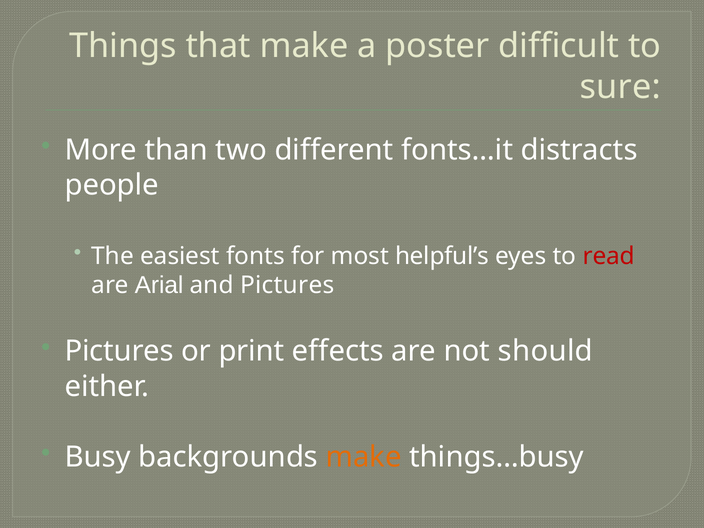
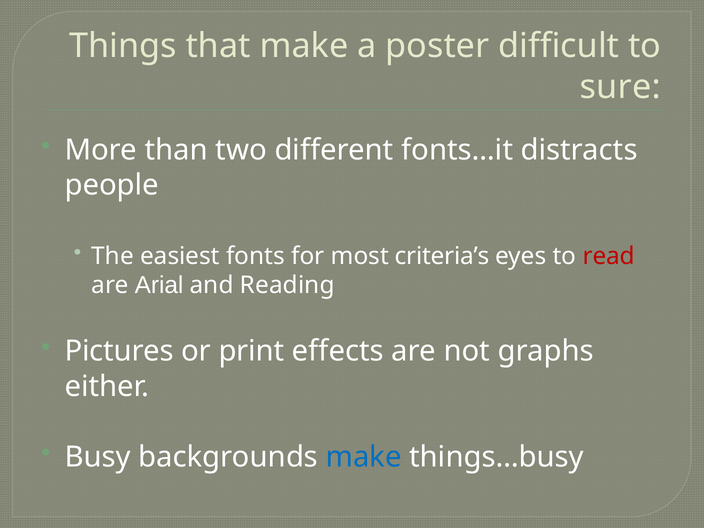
helpful’s: helpful’s -> criteria’s (442, 256)
and Pictures: Pictures -> Reading (287, 285)
should: should -> graphs (546, 351)
make colour: orange -> blue (364, 457)
